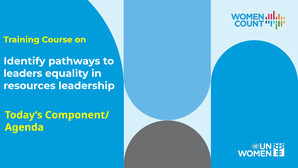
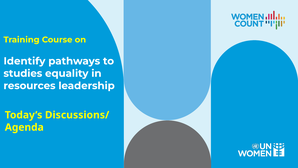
leaders: leaders -> studies (23, 73)
Component/: Component/ -> Discussions/ (77, 115)
